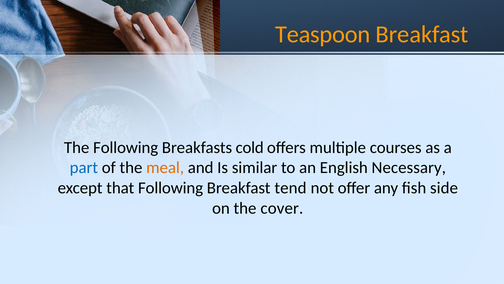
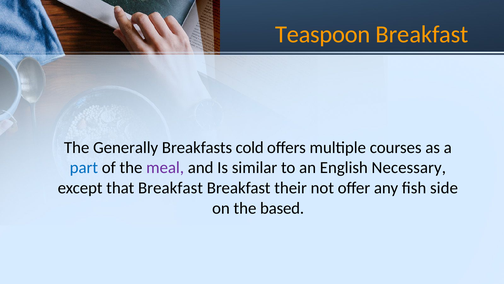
The Following: Following -> Generally (126, 147)
meal colour: orange -> purple (165, 167)
that Following: Following -> Breakfast (170, 188)
tend: tend -> their (291, 188)
cover: cover -> based (282, 208)
